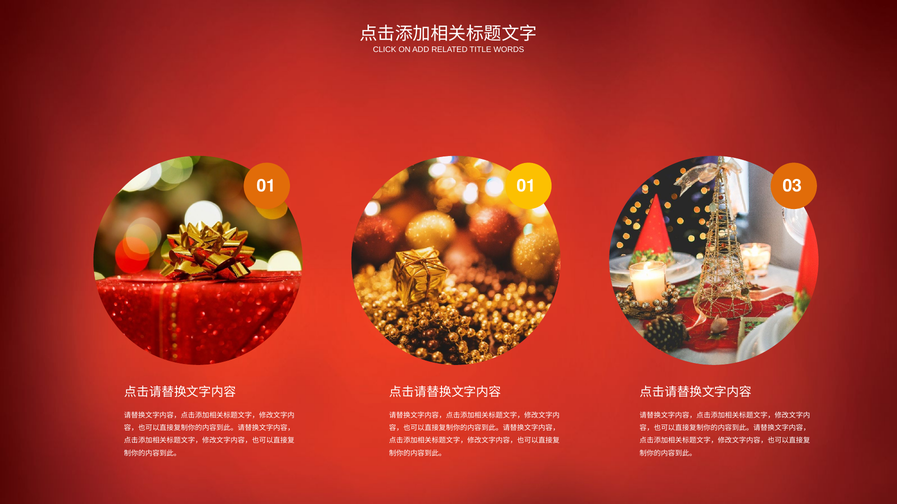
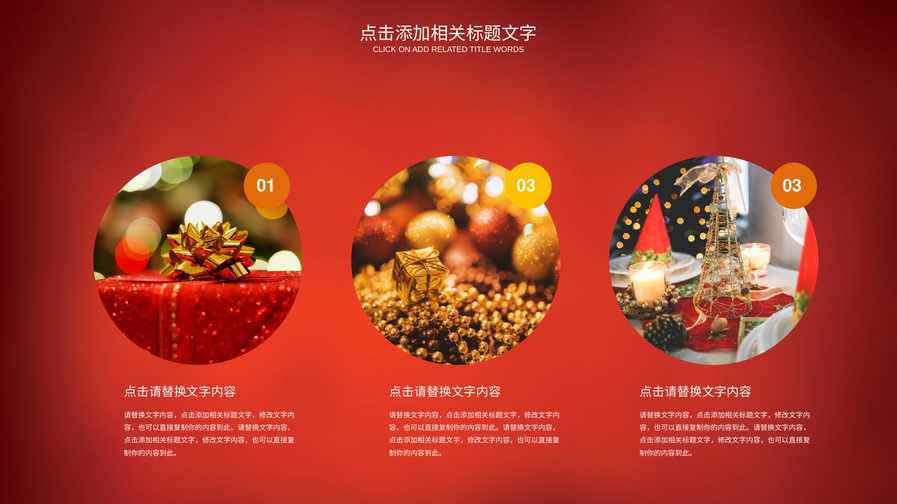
01 01: 01 -> 03 (526, 186)
